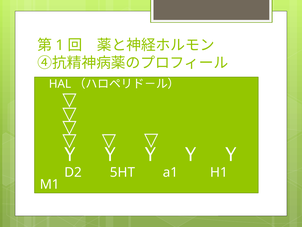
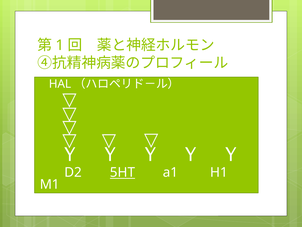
5HT underline: none -> present (122, 172)
